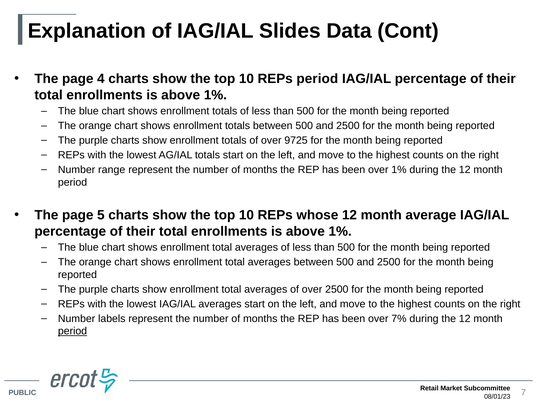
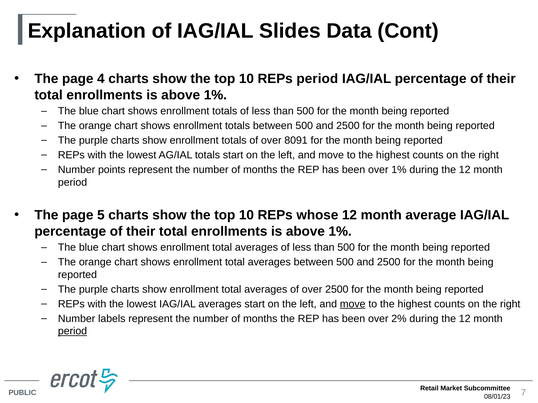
9725: 9725 -> 8091 (296, 141)
range: range -> points (112, 170)
move underline: none -> present (353, 304)
7%: 7% -> 2% (399, 319)
